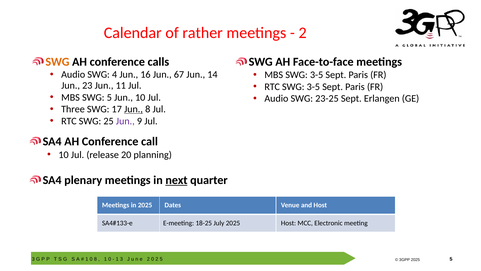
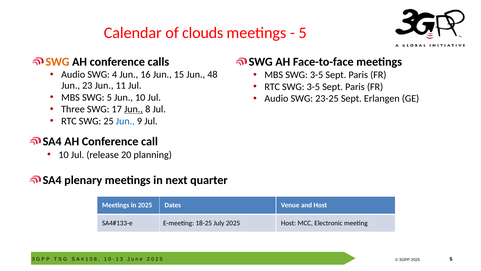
rather: rather -> clouds (203, 33)
2: 2 -> 5 (303, 33)
67: 67 -> 15 (179, 75)
14: 14 -> 48 (212, 75)
Jun colour: purple -> blue (125, 121)
next underline: present -> none (176, 180)
